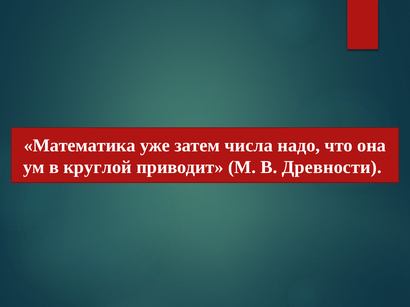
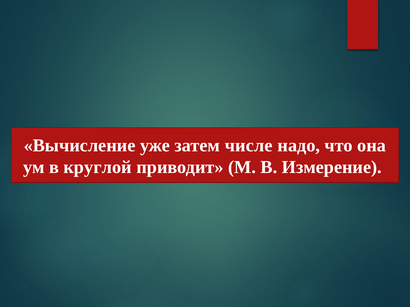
Математика: Математика -> Вычисление (80, 146)
числа: числа -> числе (249, 146)
Древности: Древности -> Измерение (332, 168)
